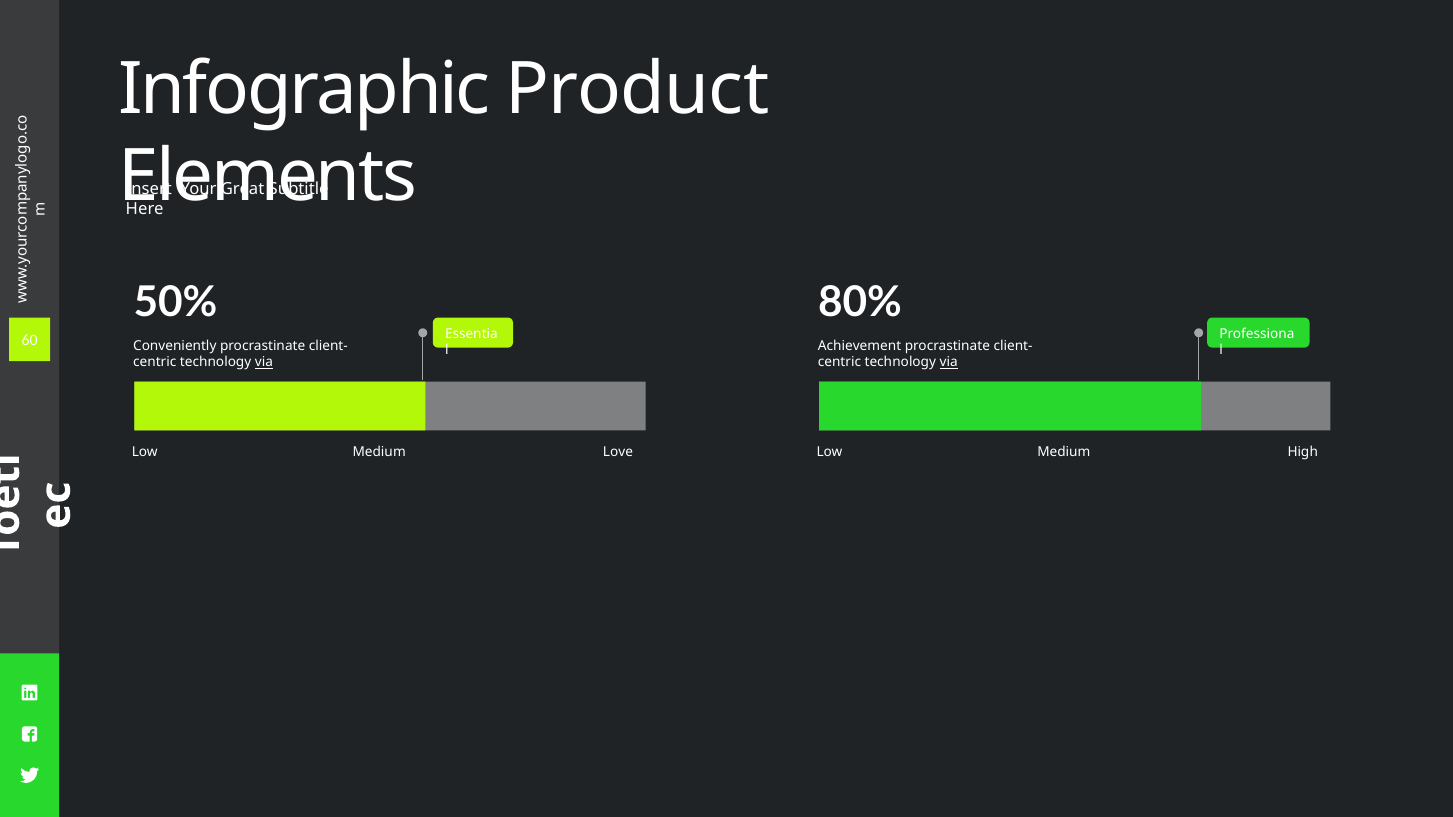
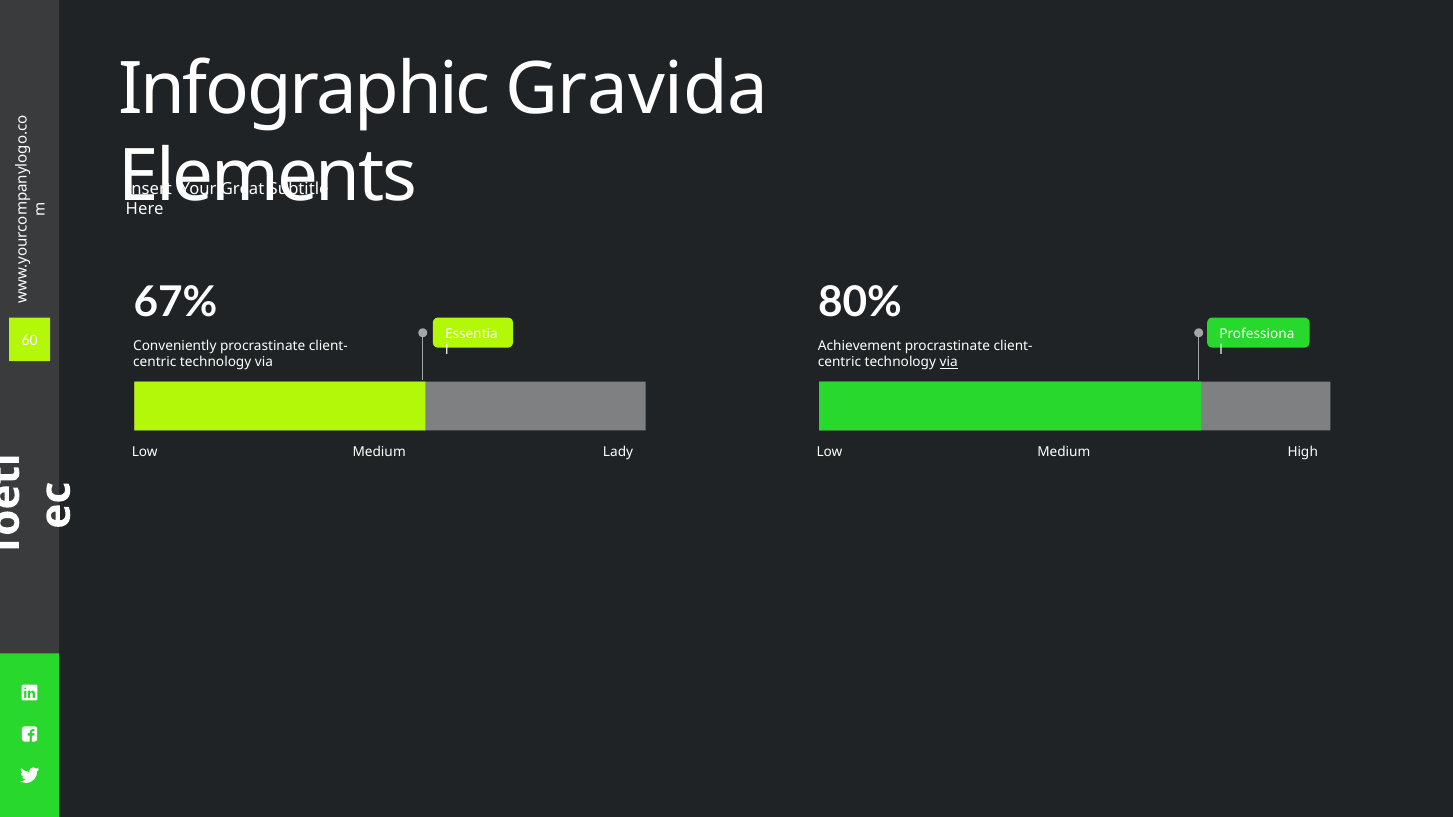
Product: Product -> Gravida (637, 90)
50%: 50% -> 67% (175, 303)
via underline: present -> none (264, 362)
Love: Love -> Lady (618, 452)
